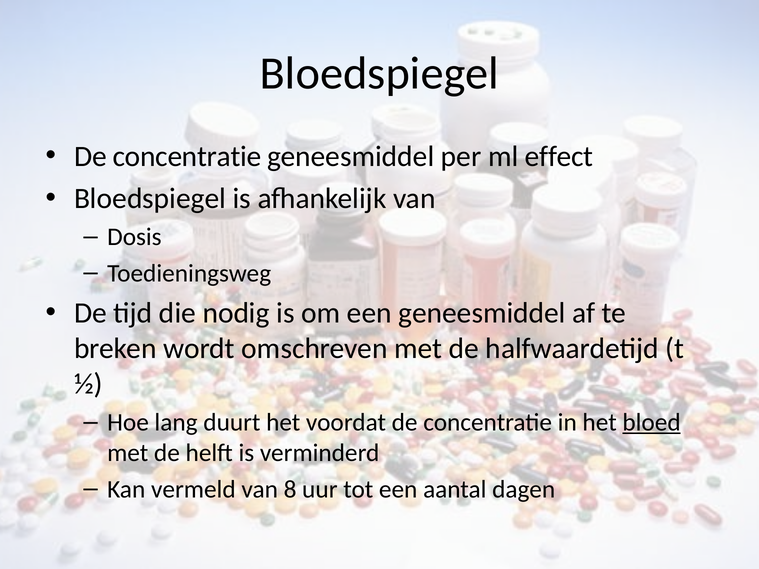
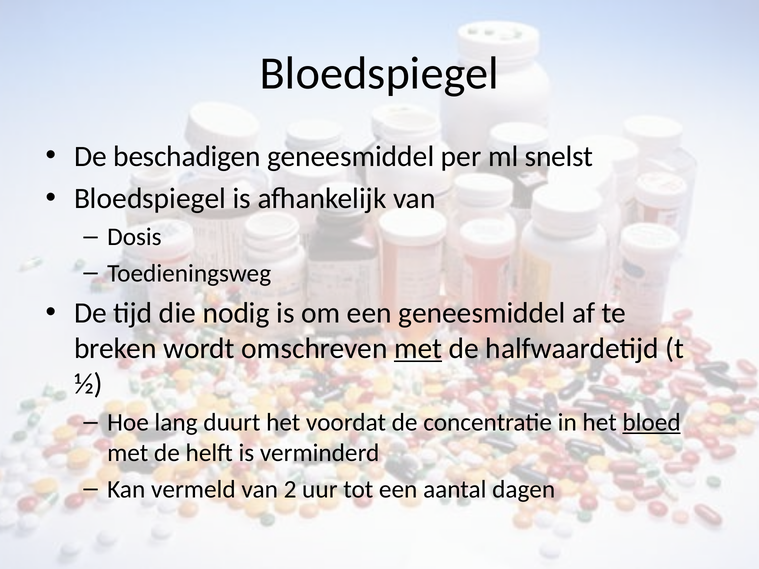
concentratie: concentratie -> beschadigen (187, 156)
effect: effect -> snelst (559, 156)
met underline: none -> present (418, 349)
8: 8 -> 2 (290, 489)
